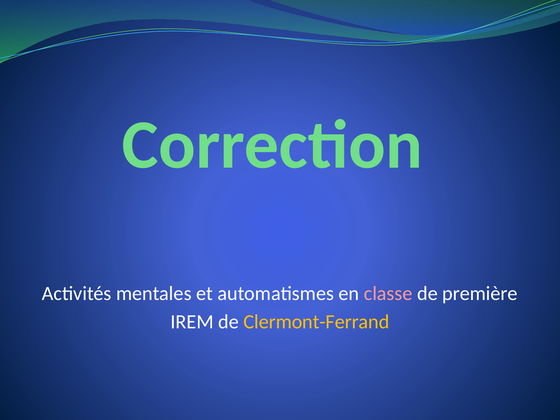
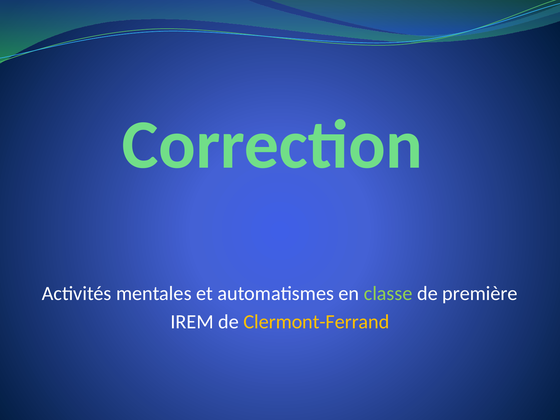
classe colour: pink -> light green (388, 294)
